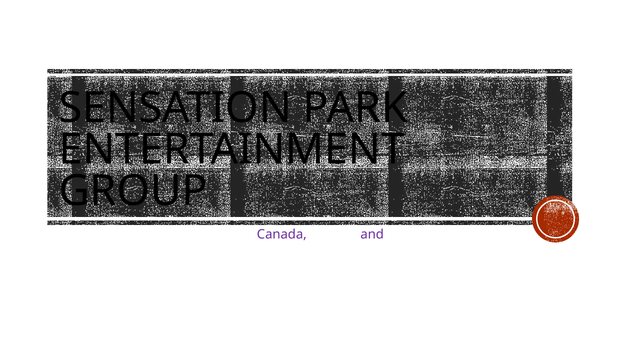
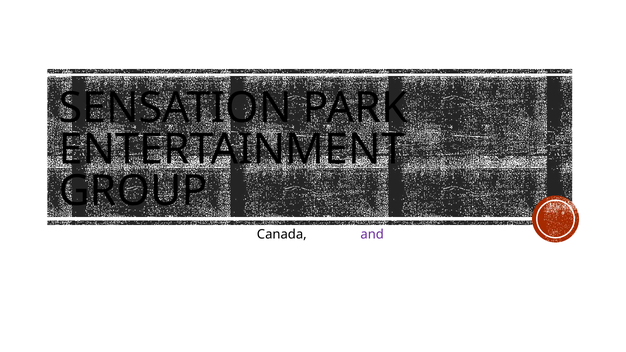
Canada colour: purple -> black (282, 235)
